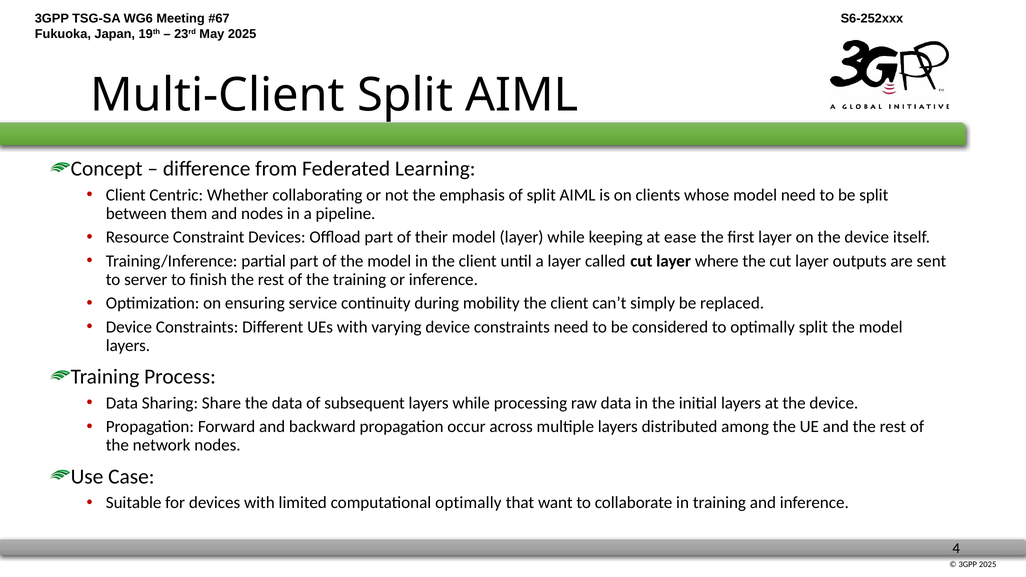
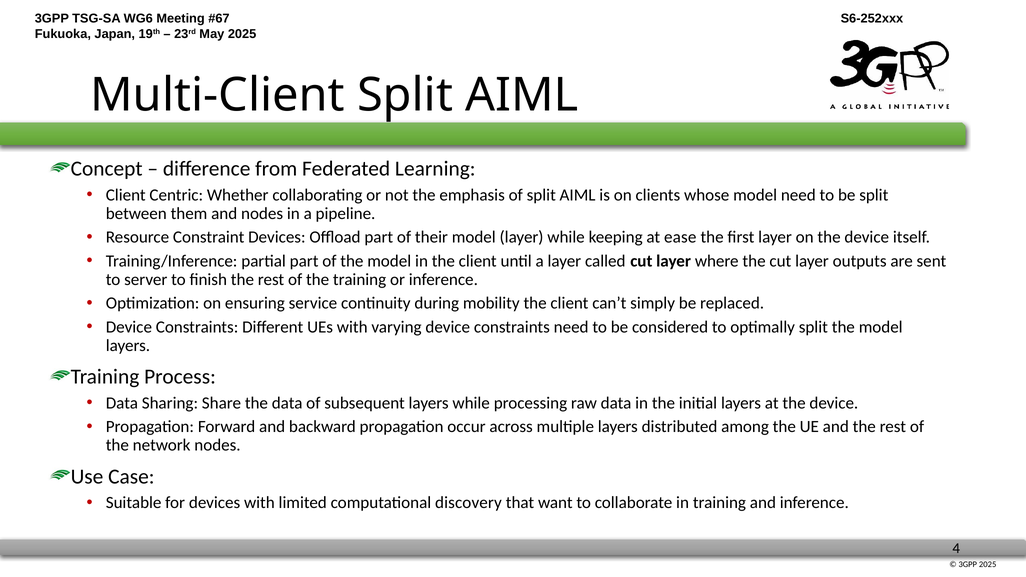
computational optimally: optimally -> discovery (468, 503)
